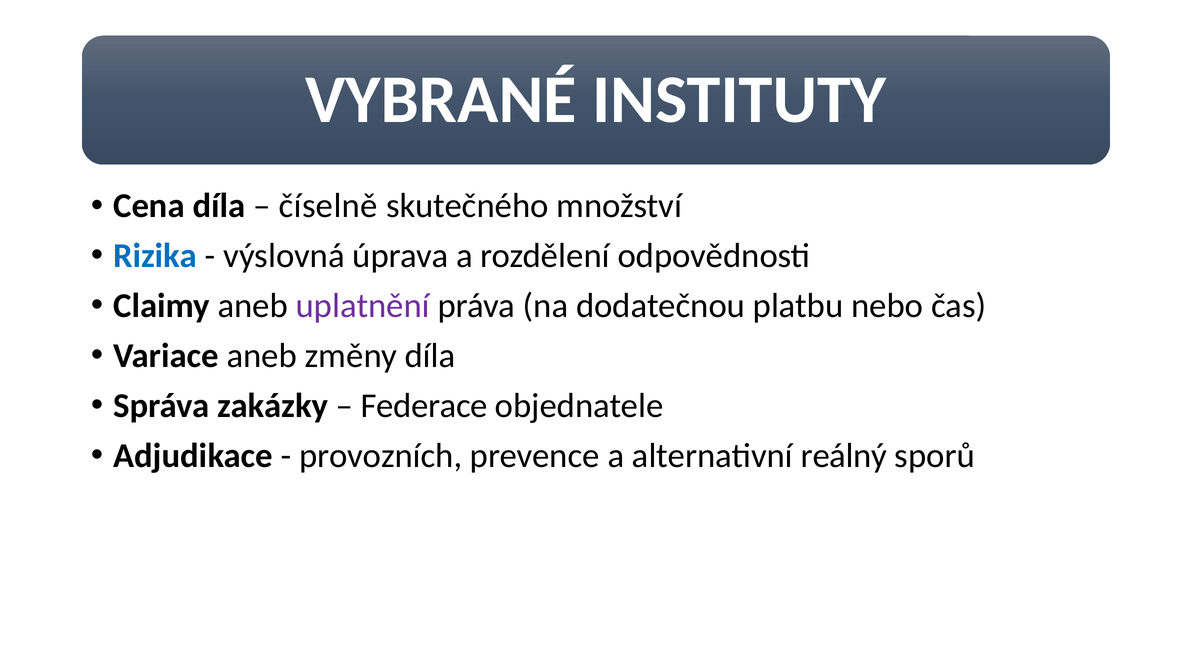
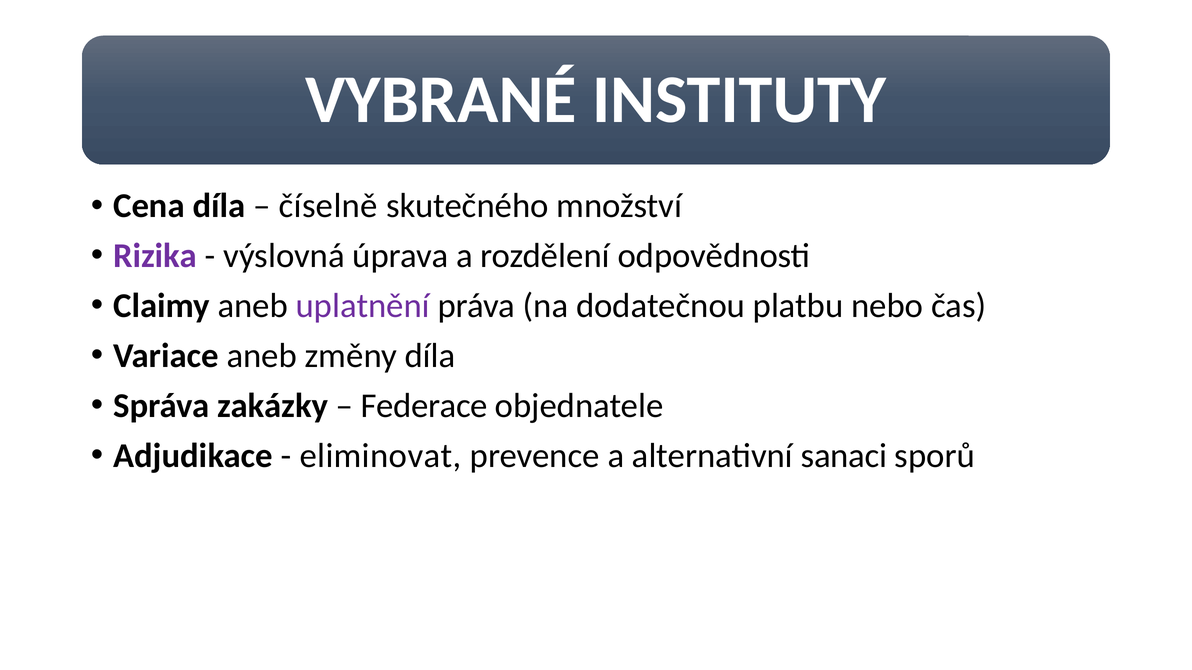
Rizika colour: blue -> purple (155, 256)
provozních: provozních -> eliminovat (380, 456)
reálný: reálný -> sanaci (844, 456)
